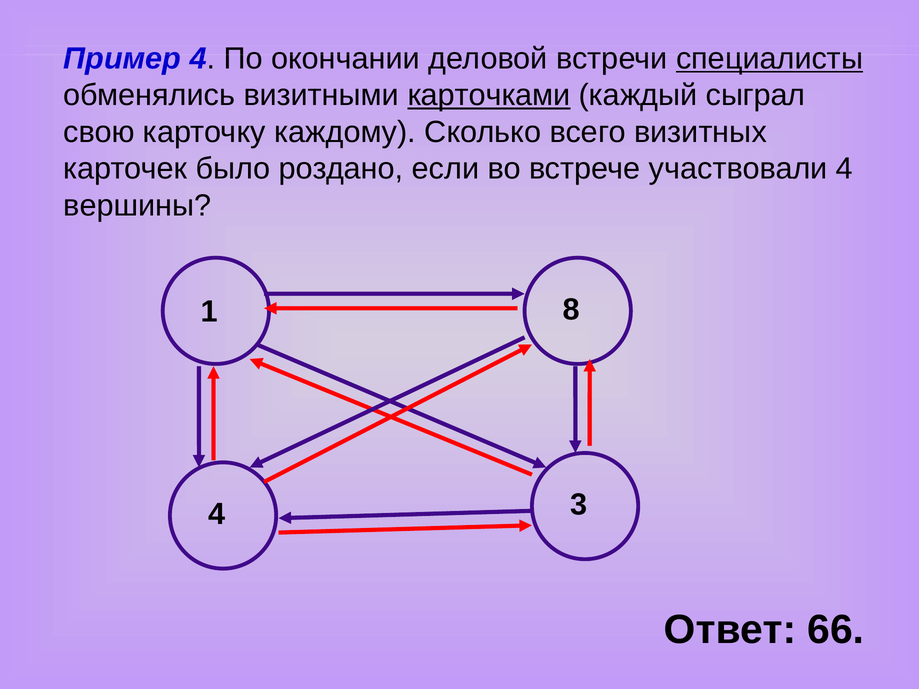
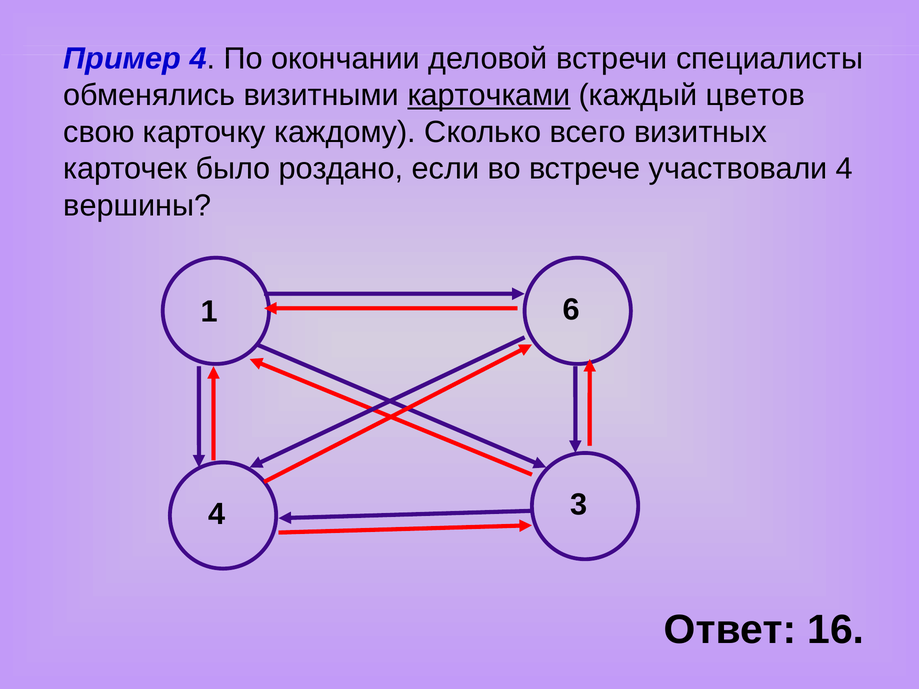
специалисты underline: present -> none (770, 59)
сыграл: сыграл -> цветов (755, 95)
8: 8 -> 6 (571, 310)
66: 66 -> 16 (836, 630)
